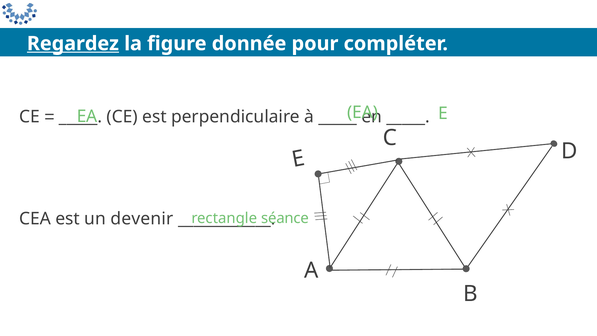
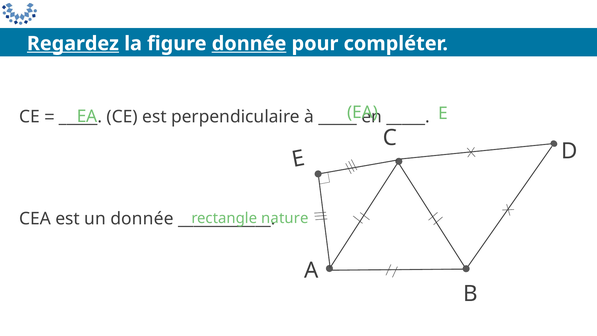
donnée underline: none -> present (249, 44)
un devenir: devenir -> donnée (142, 219)
séance: séance -> nature (285, 218)
